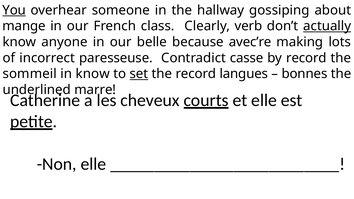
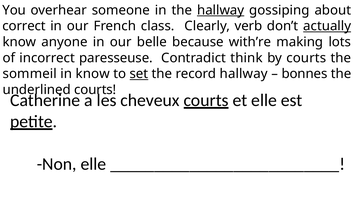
You underline: present -> none (14, 10)
hallway underline: none -> present (221, 10)
mange: mange -> correct (24, 26)
avec’re: avec’re -> with’re (250, 42)
casse: casse -> think (247, 58)
by record: record -> courts (306, 58)
record langues: langues -> hallway (244, 74)
marre: marre -> courts (95, 90)
